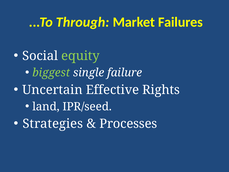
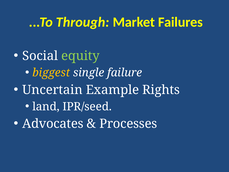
biggest colour: light green -> yellow (51, 73)
Effective: Effective -> Example (112, 90)
Strategies: Strategies -> Advocates (53, 124)
